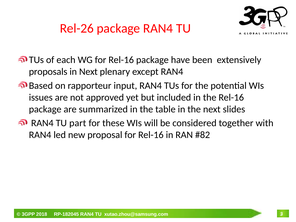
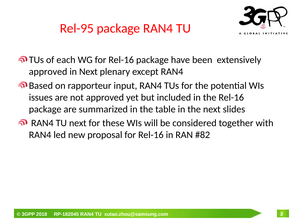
Rel-26: Rel-26 -> Rel-95 (77, 28)
proposals: proposals -> approved (48, 72)
TU part: part -> next (78, 123)
